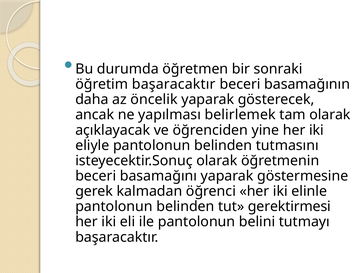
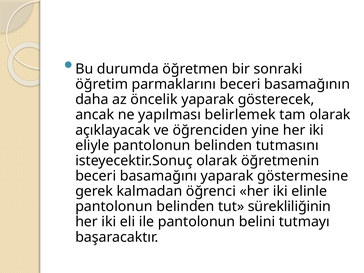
öğretim başaracaktır: başaracaktır -> parmaklarını (174, 84)
gerektirmesi: gerektirmesi -> sürekliliğinin (289, 207)
